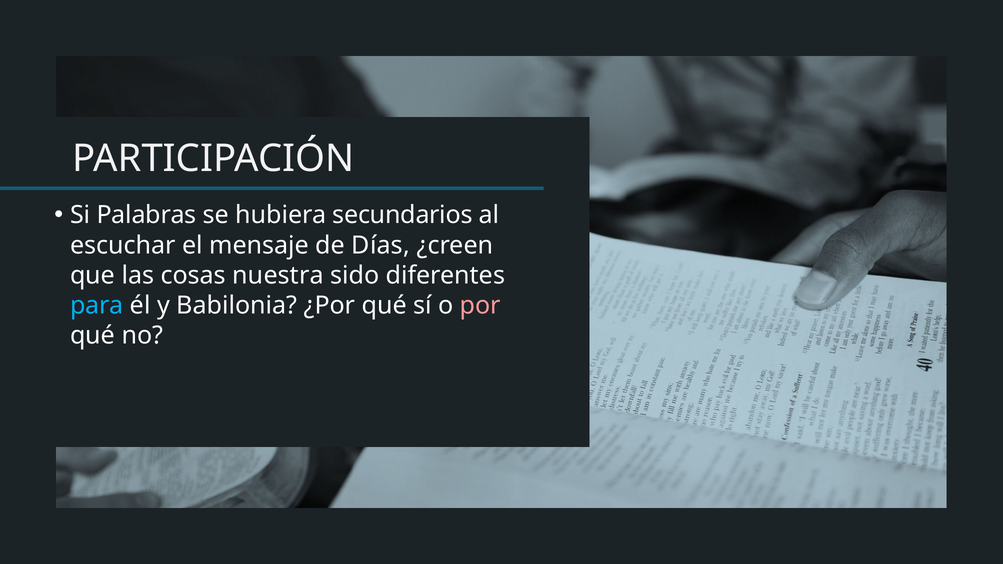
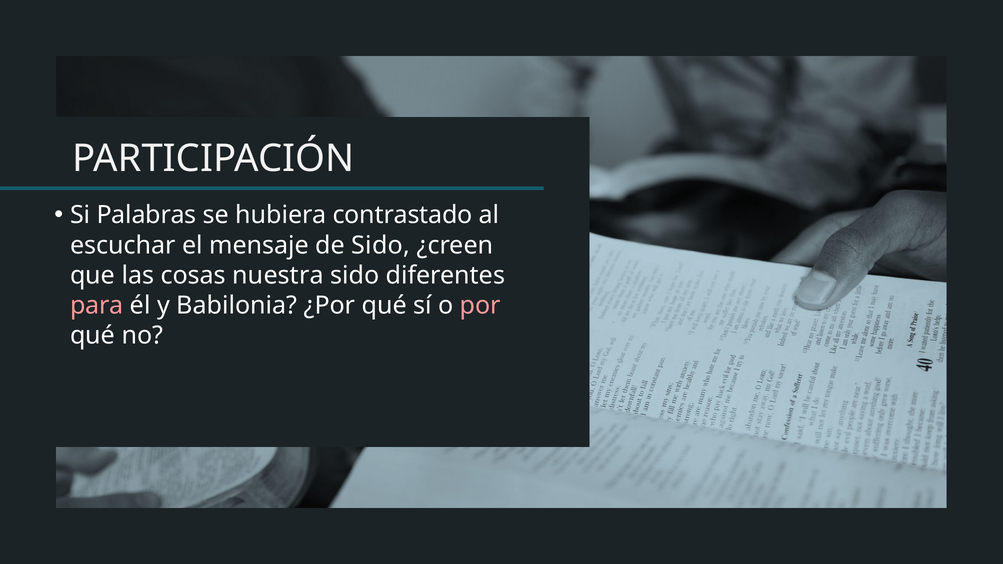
secundarios: secundarios -> contrastado (403, 215)
de Días: Días -> Sido (381, 245)
para colour: light blue -> pink (97, 306)
